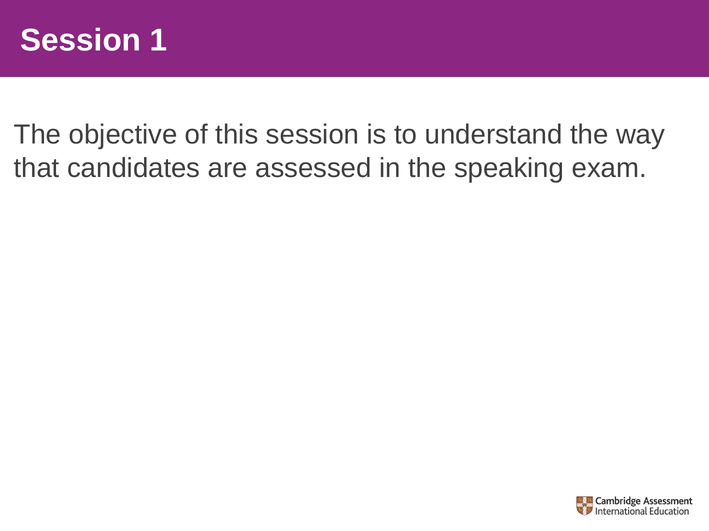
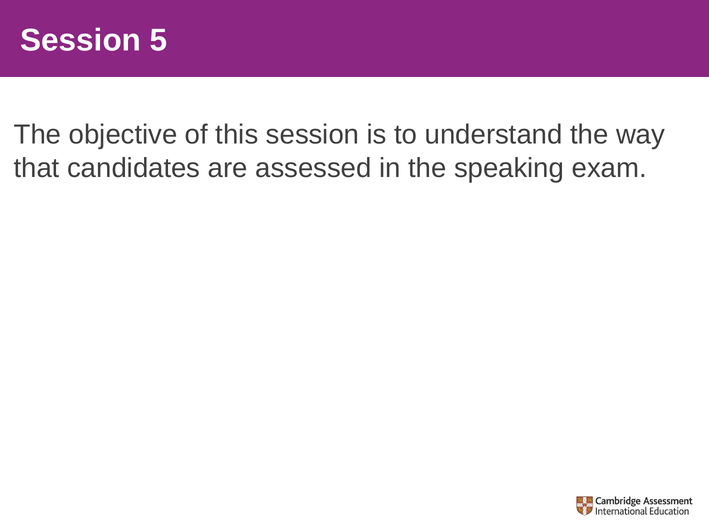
1: 1 -> 5 (159, 41)
